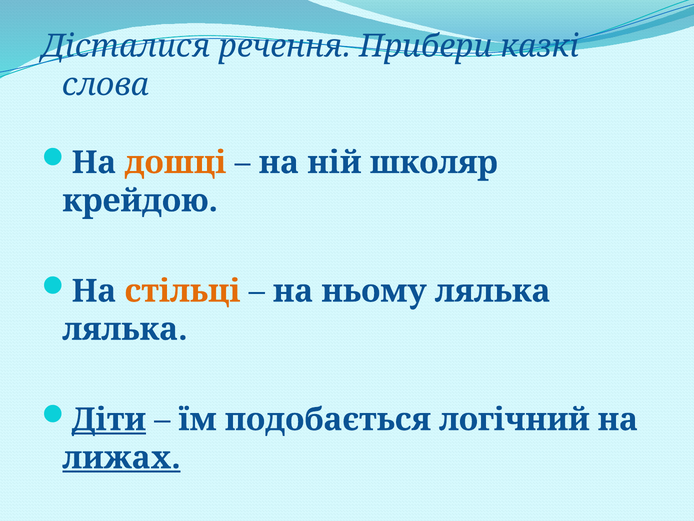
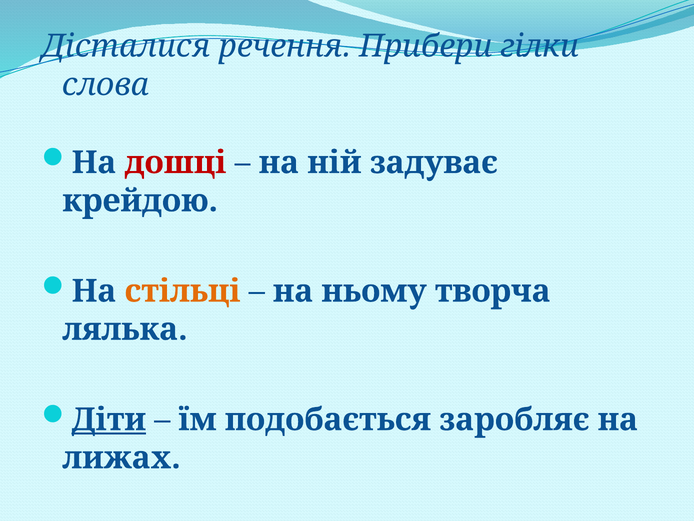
казкі: казкі -> гілки (540, 46)
дошці colour: orange -> red (176, 162)
школяр: школяр -> задуває (434, 162)
ньому лялька: лялька -> творча (493, 291)
логічний: логічний -> заробляє (514, 419)
лижах underline: present -> none (121, 457)
